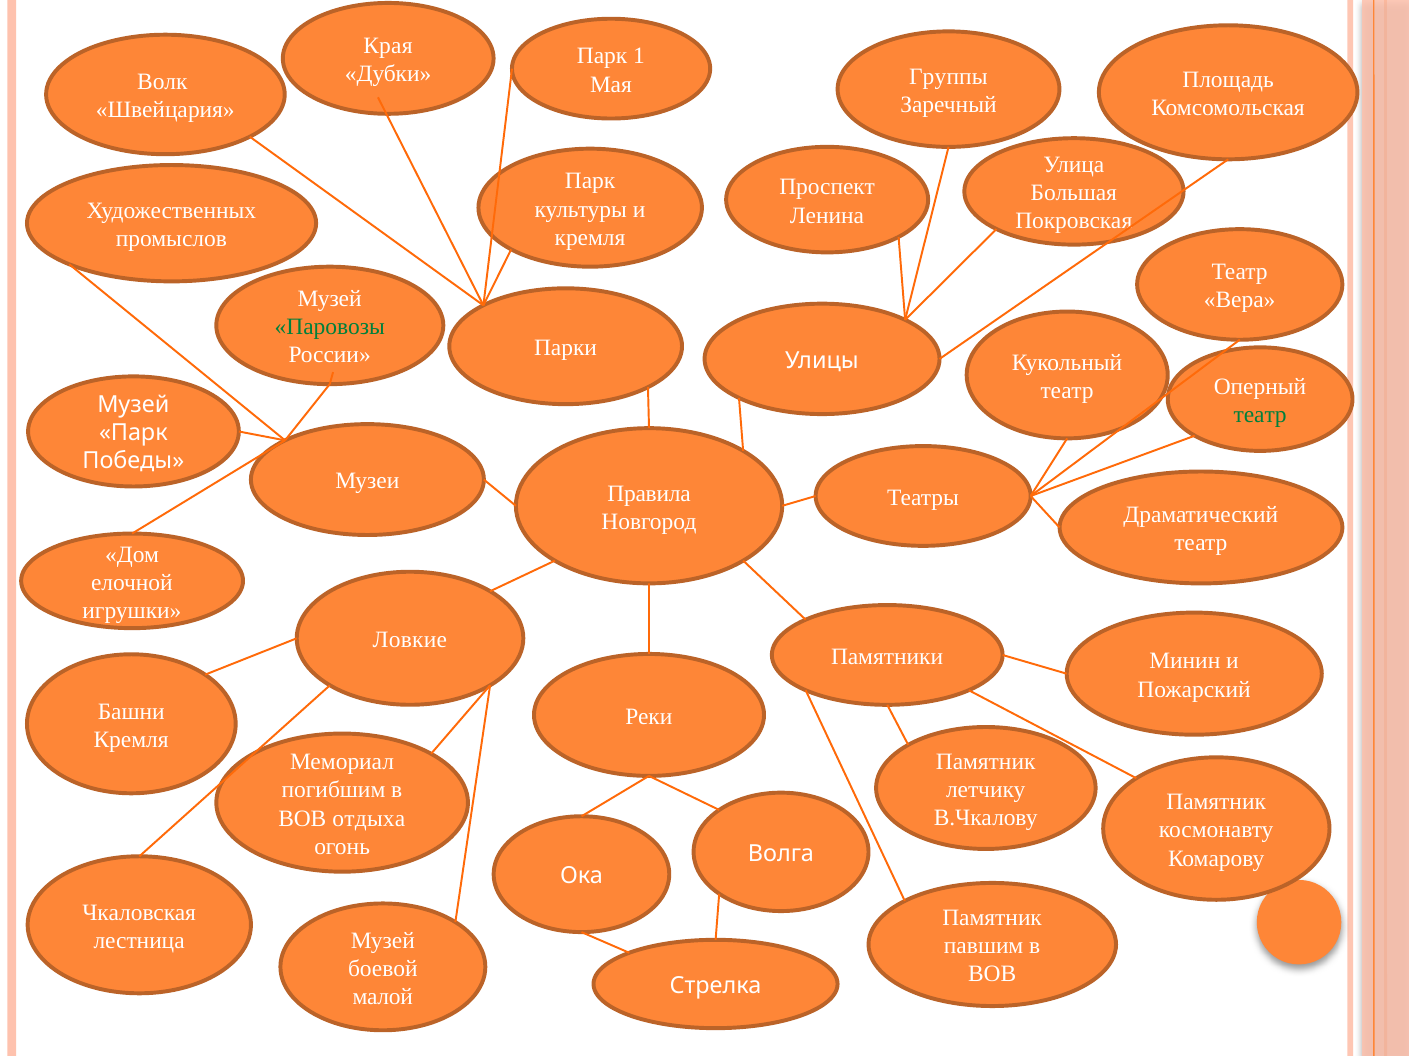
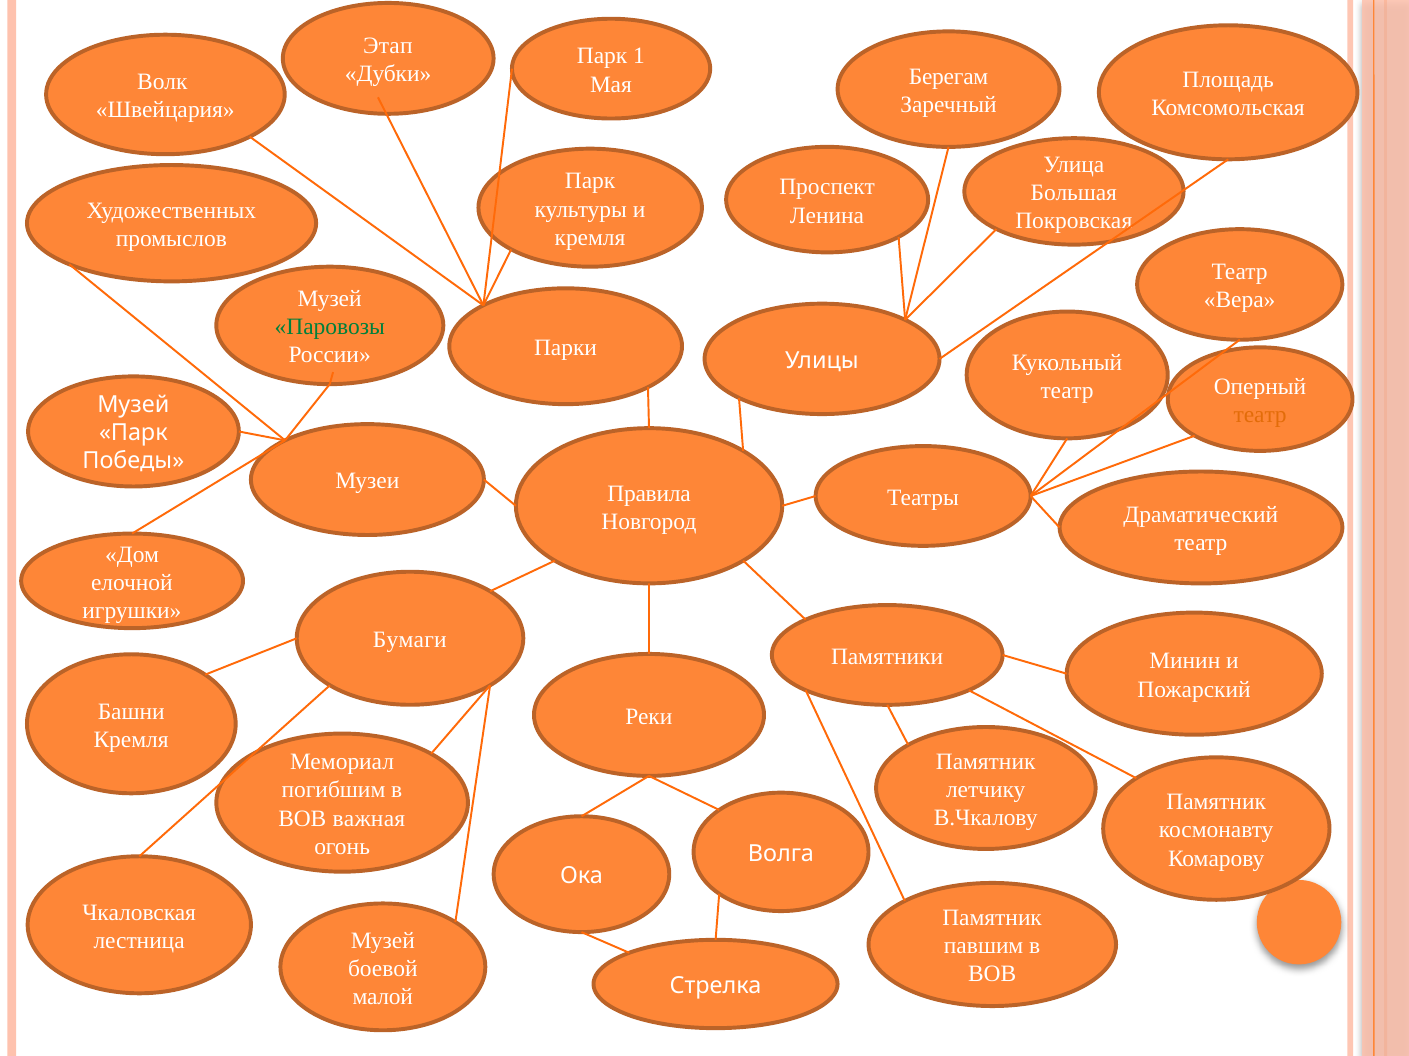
Края: Края -> Этап (388, 46)
Группы: Группы -> Берегам (949, 77)
театр colour: green -> orange (1260, 415)
Ловкие: Ловкие -> Бумаги (410, 640)
отдыха: отдыха -> важная (369, 819)
